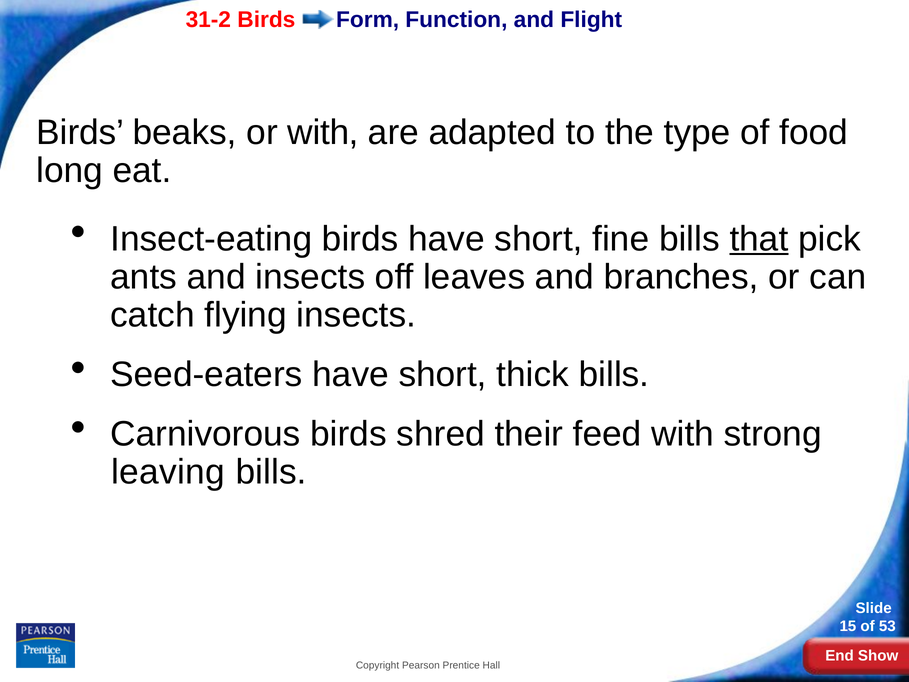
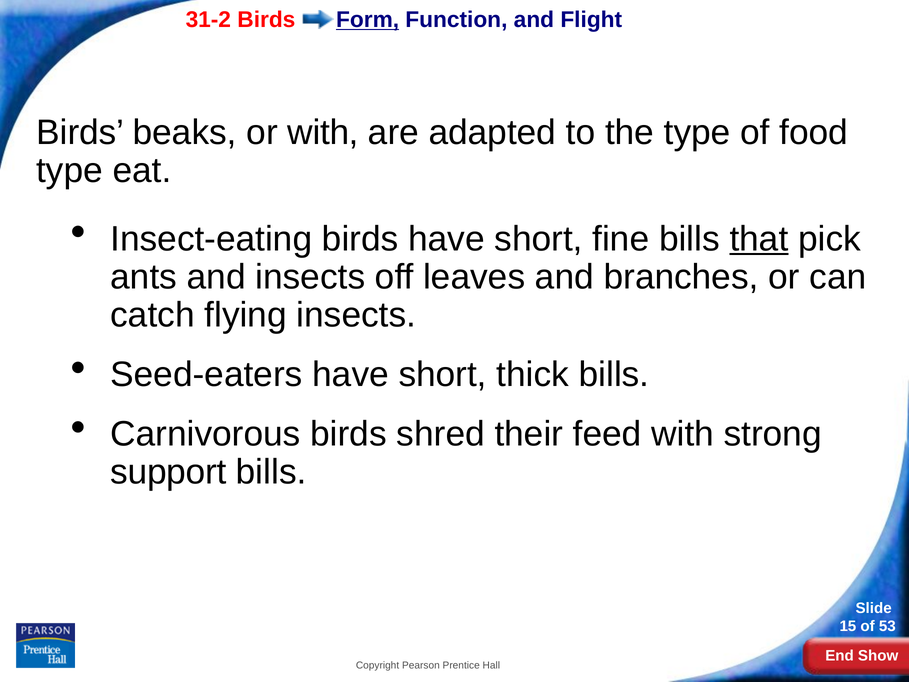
Form underline: none -> present (368, 20)
long: long -> type (70, 171)
leaving: leaving -> support (168, 472)
